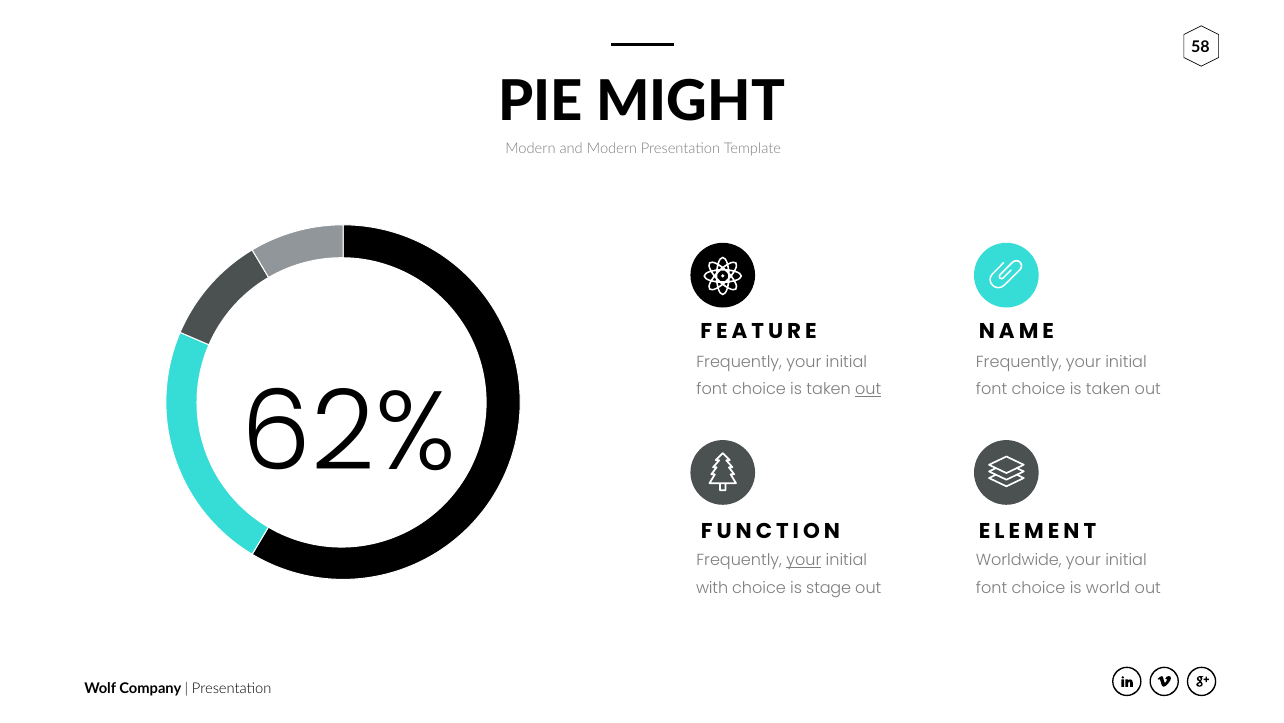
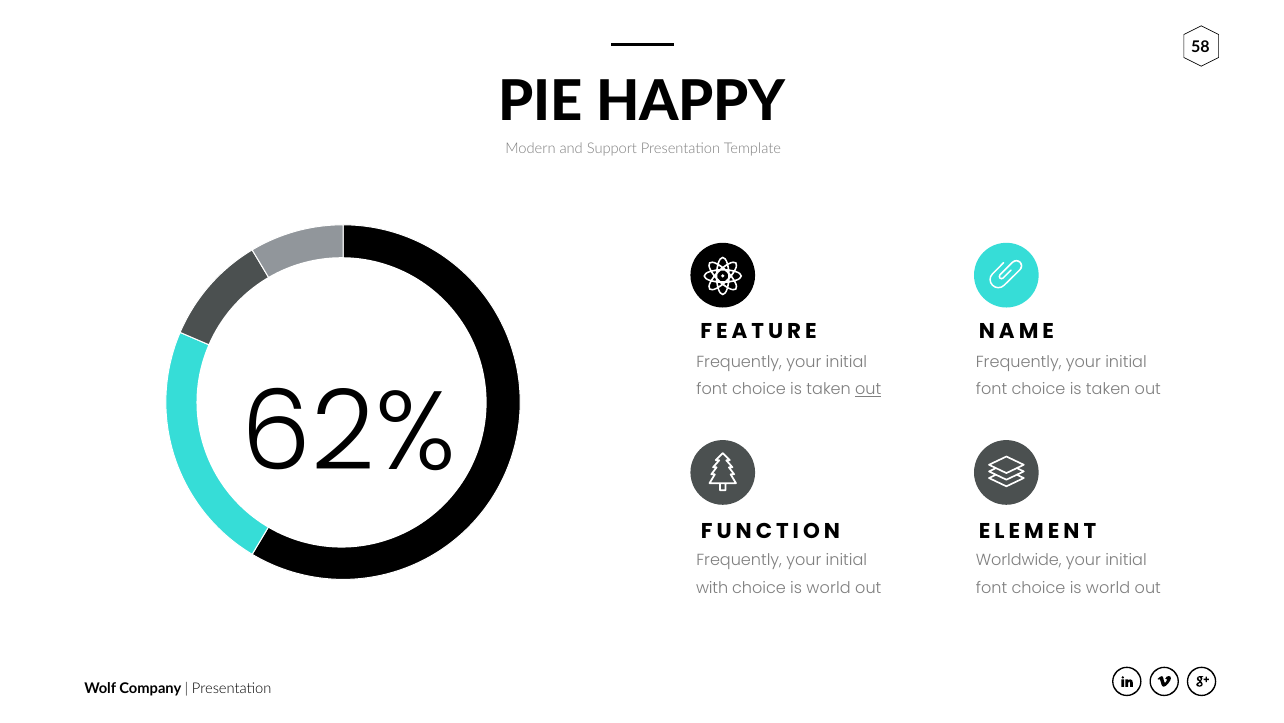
MIGHT: MIGHT -> HAPPY (691, 102)
and Modern: Modern -> Support (612, 148)
your underline: present -> none (804, 560)
stage: stage -> world (829, 587)
